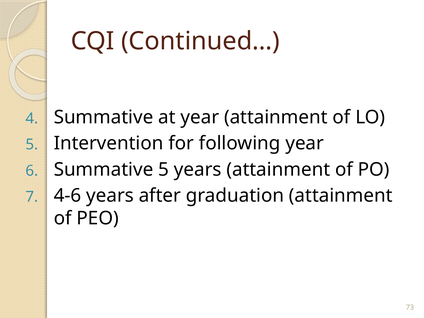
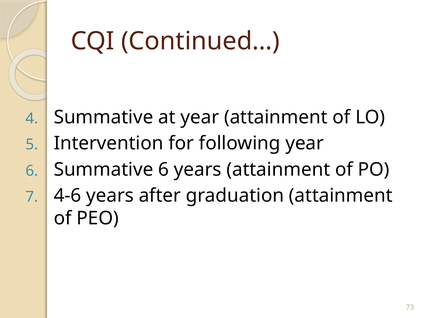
Summative 5: 5 -> 6 (164, 170)
